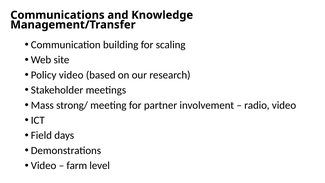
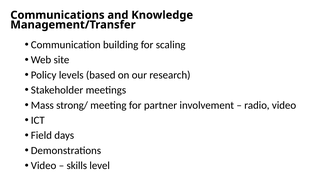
Policy video: video -> levels (71, 75)
farm: farm -> skills (77, 165)
